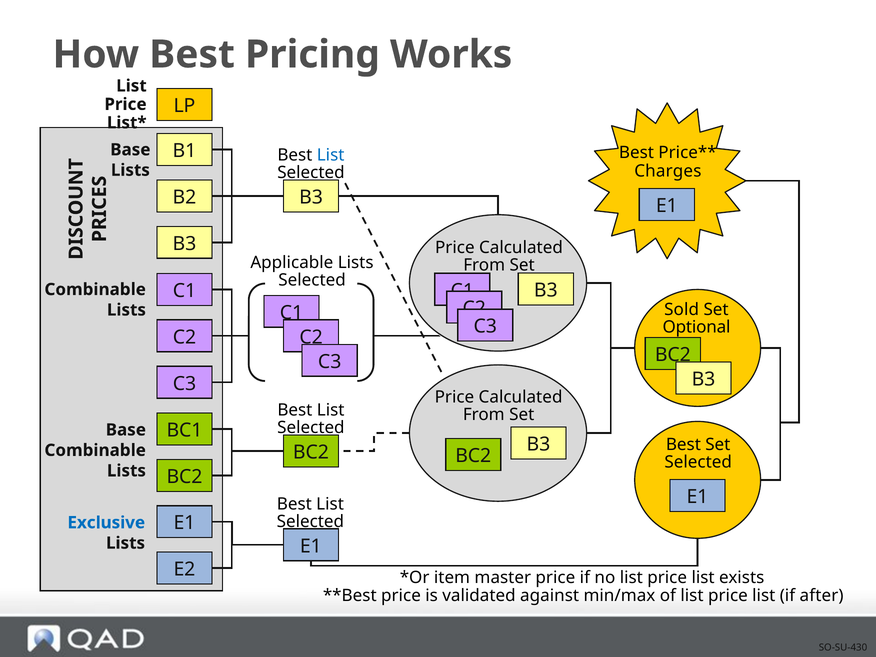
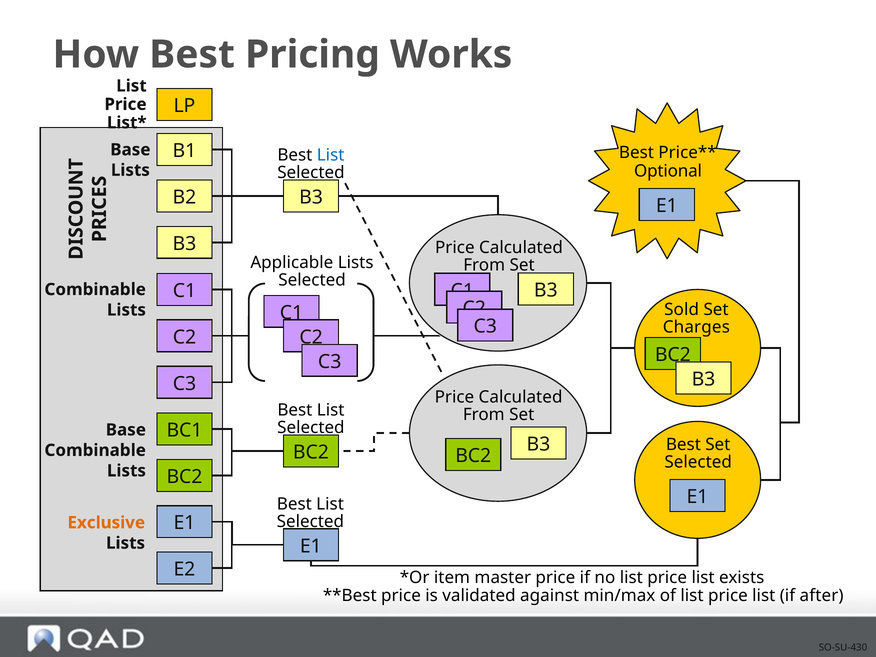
Charges: Charges -> Optional (668, 171)
Optional: Optional -> Charges (696, 327)
Exclusive colour: blue -> orange (106, 523)
